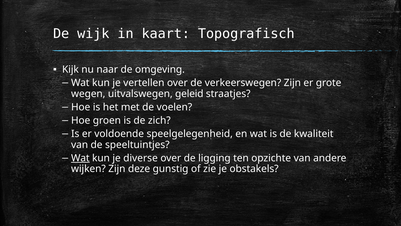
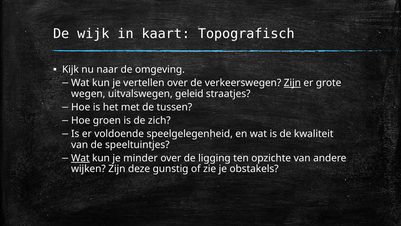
Zijn underline: none -> present (292, 83)
voelen: voelen -> tussen (174, 107)
diverse: diverse -> minder (141, 158)
